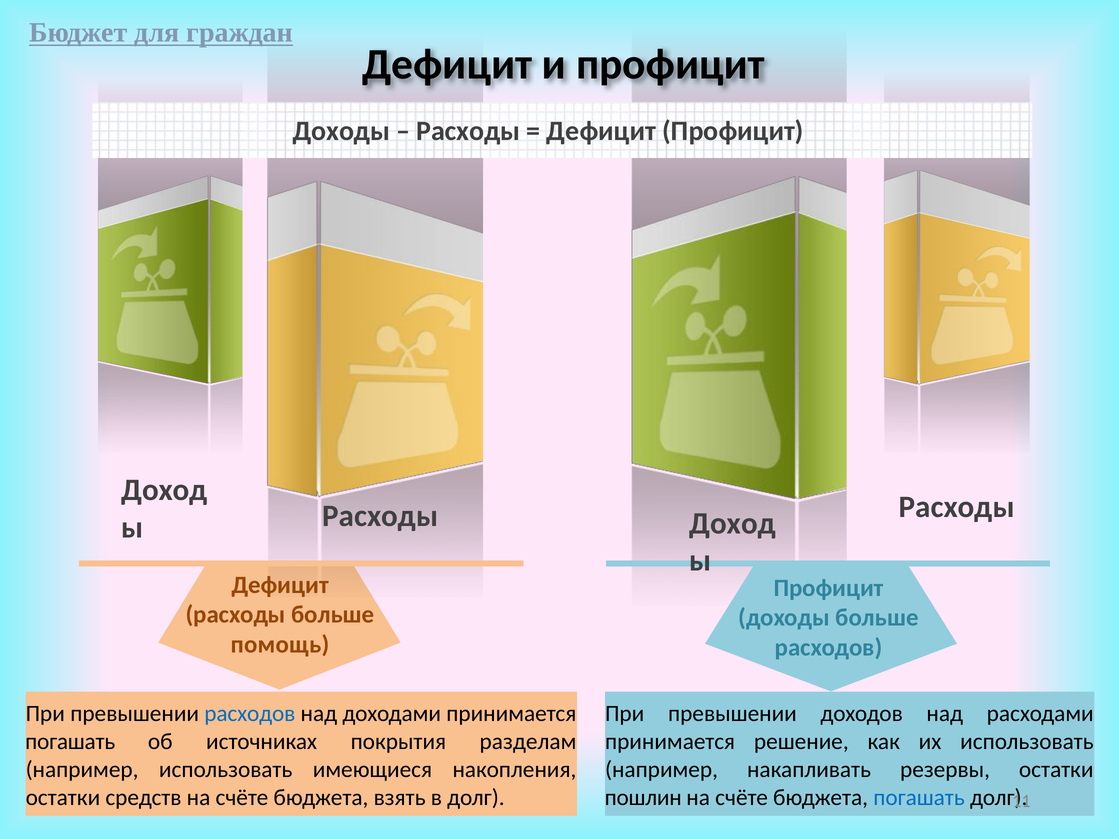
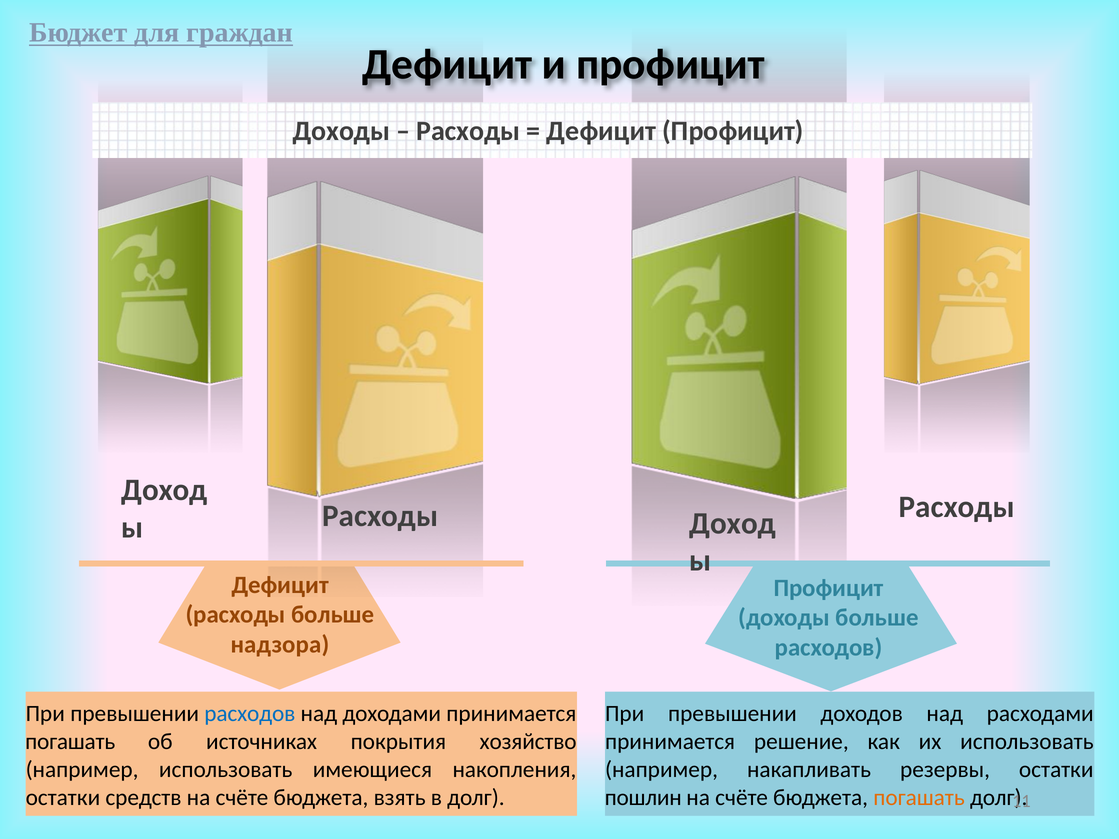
помощь: помощь -> надзора (280, 645)
разделам: разделам -> хозяйство (528, 742)
погашать colour: blue -> orange (919, 798)
